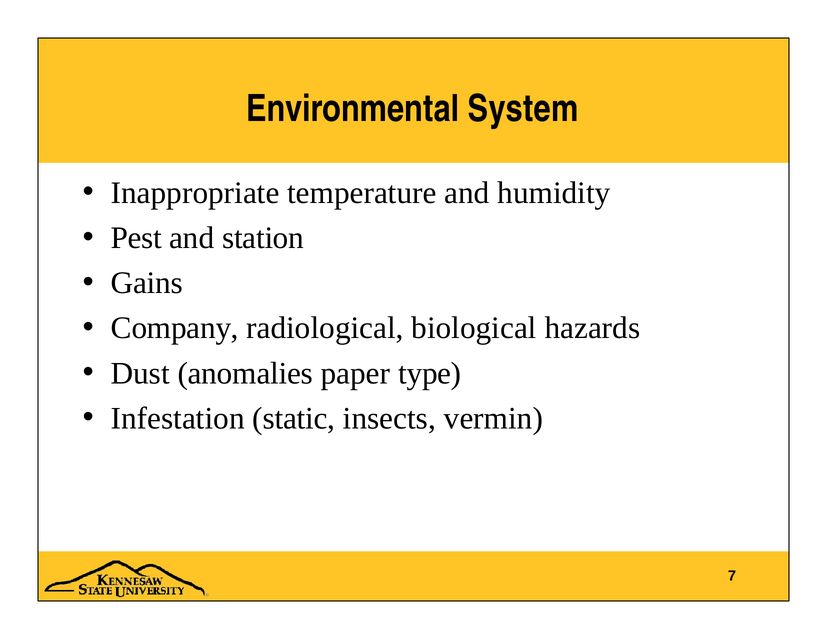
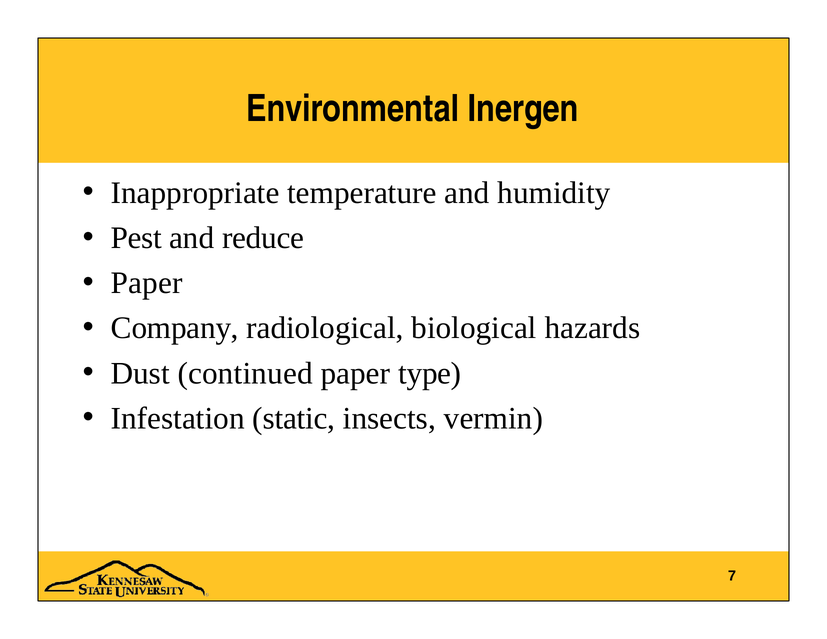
System: System -> Inergen (523, 109)
station: station -> reduce (263, 238)
Gains: Gains -> Paper (147, 283)
anomalies: anomalies -> continued (245, 373)
